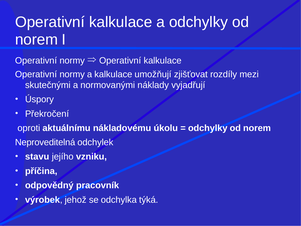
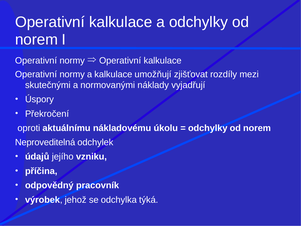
stavu: stavu -> údajů (37, 157)
